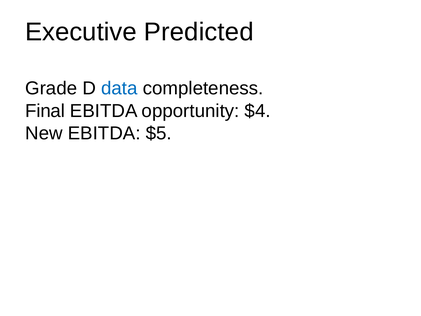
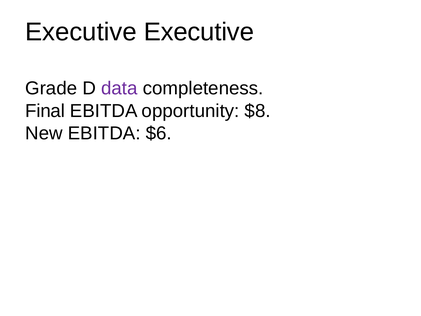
Executive Predicted: Predicted -> Executive (199, 32)
data colour: blue -> purple (119, 88)
$4: $4 -> $8 (258, 111)
$5: $5 -> $6 (159, 133)
